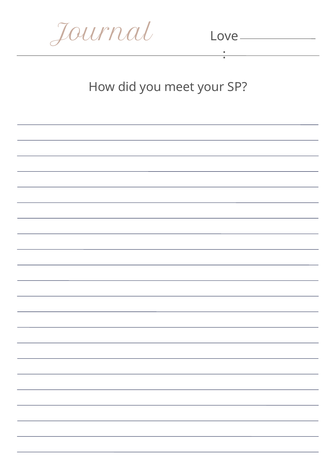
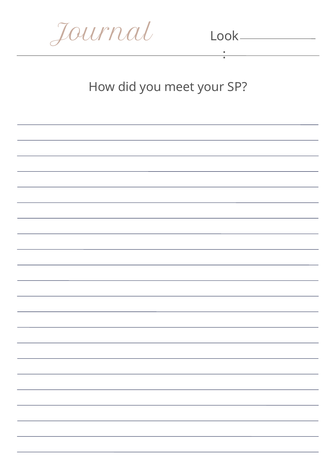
Love: Love -> Look (224, 36)
